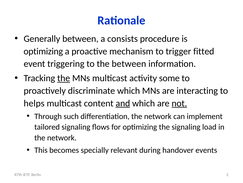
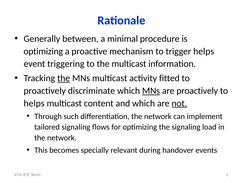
consists: consists -> minimal (123, 39)
trigger fitted: fitted -> helps (204, 51)
the between: between -> multicast (129, 64)
some: some -> fitted (169, 78)
MNs underline: none -> present (151, 90)
are interacting: interacting -> proactively (197, 90)
and underline: present -> none (123, 103)
